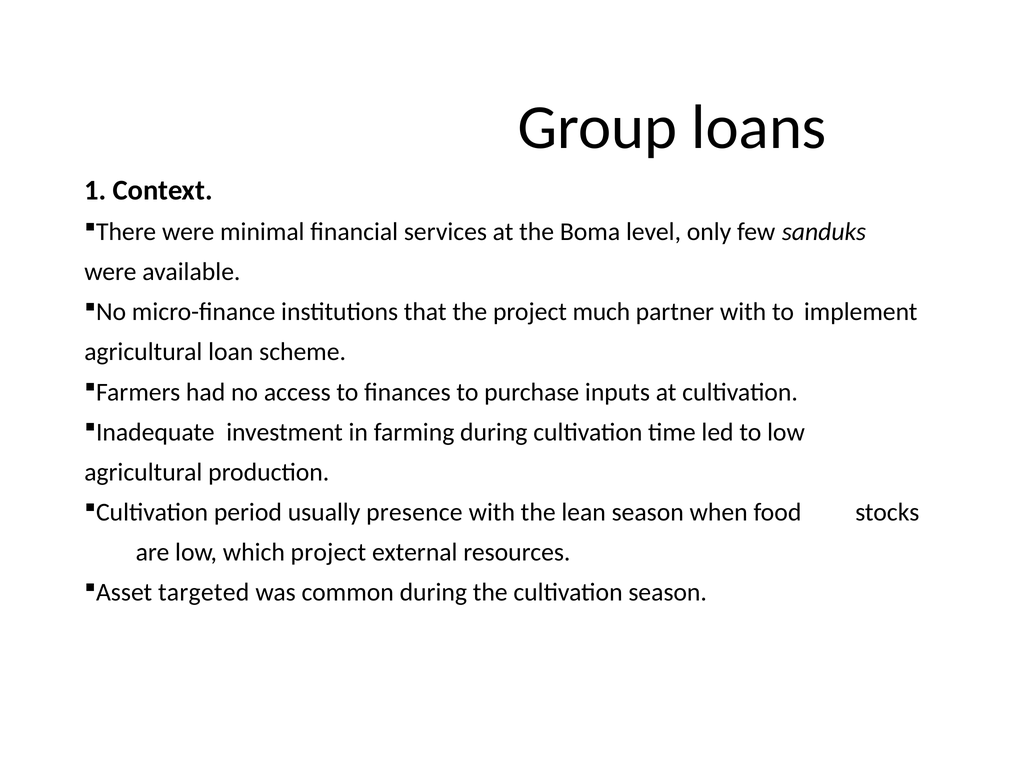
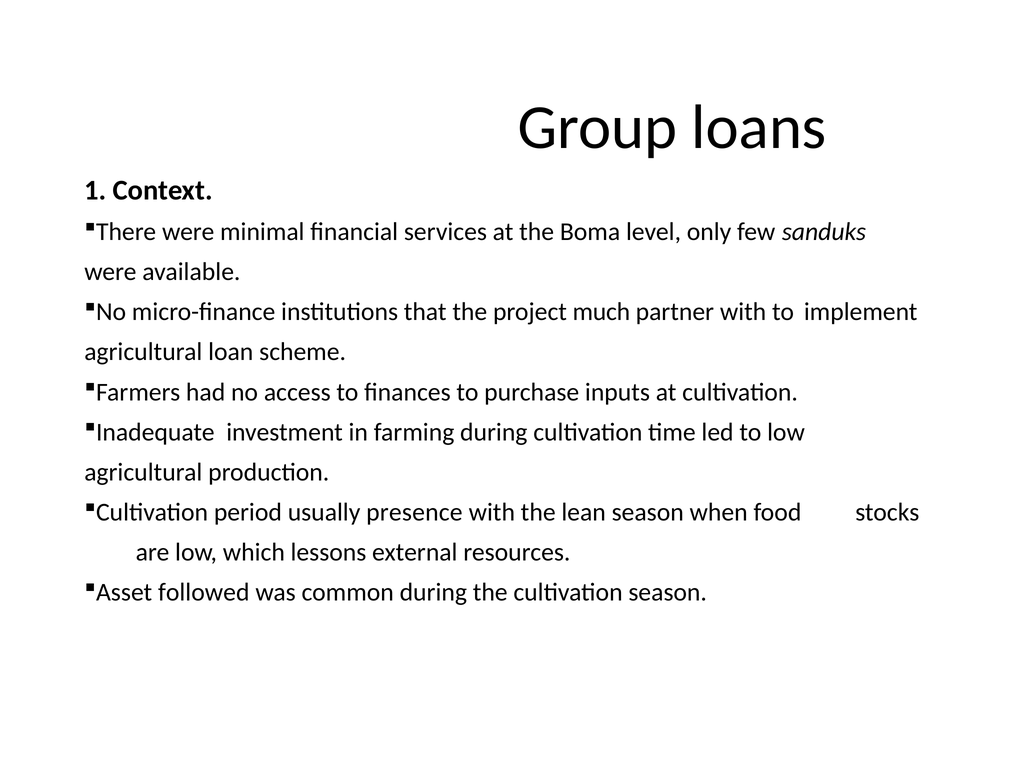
which project: project -> lessons (328, 552)
targeted: targeted -> followed (204, 592)
